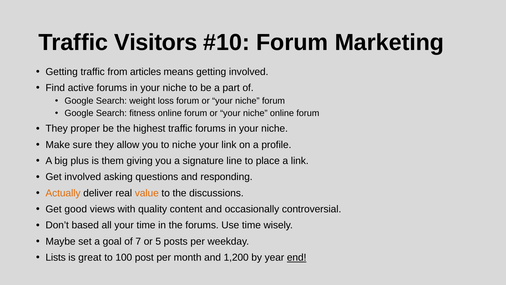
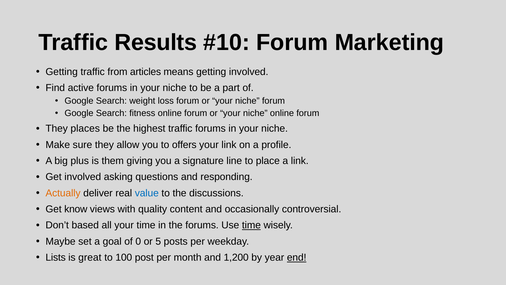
Visitors: Visitors -> Results (156, 43)
proper: proper -> places (85, 128)
to niche: niche -> offers (184, 145)
value colour: orange -> blue (147, 193)
good: good -> know (76, 209)
time underline: none -> present (251, 225)
7: 7 -> 0 (138, 241)
